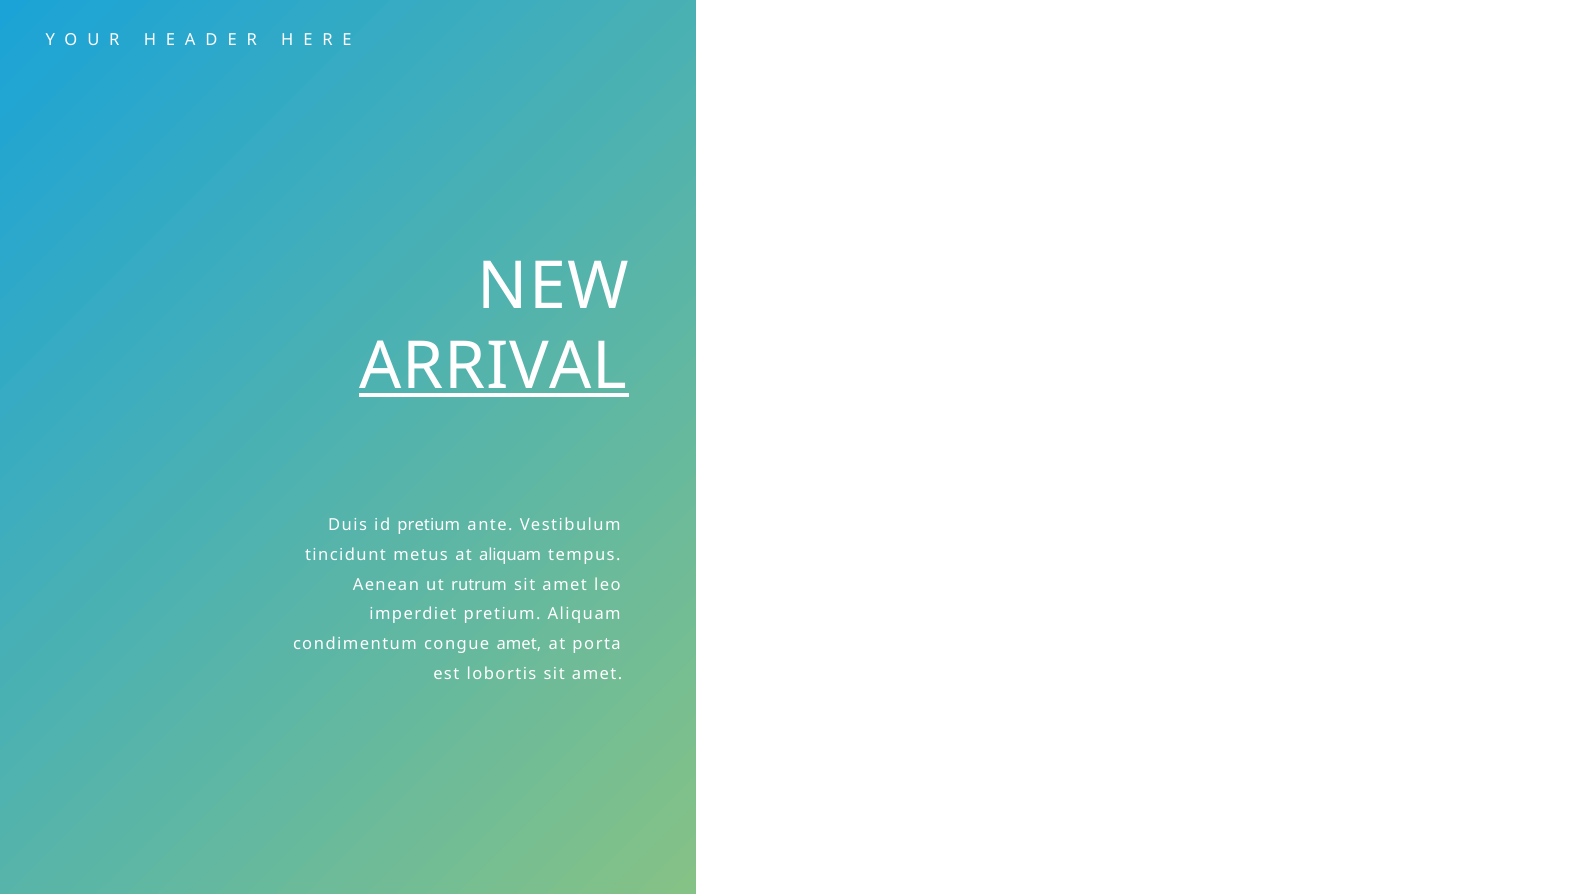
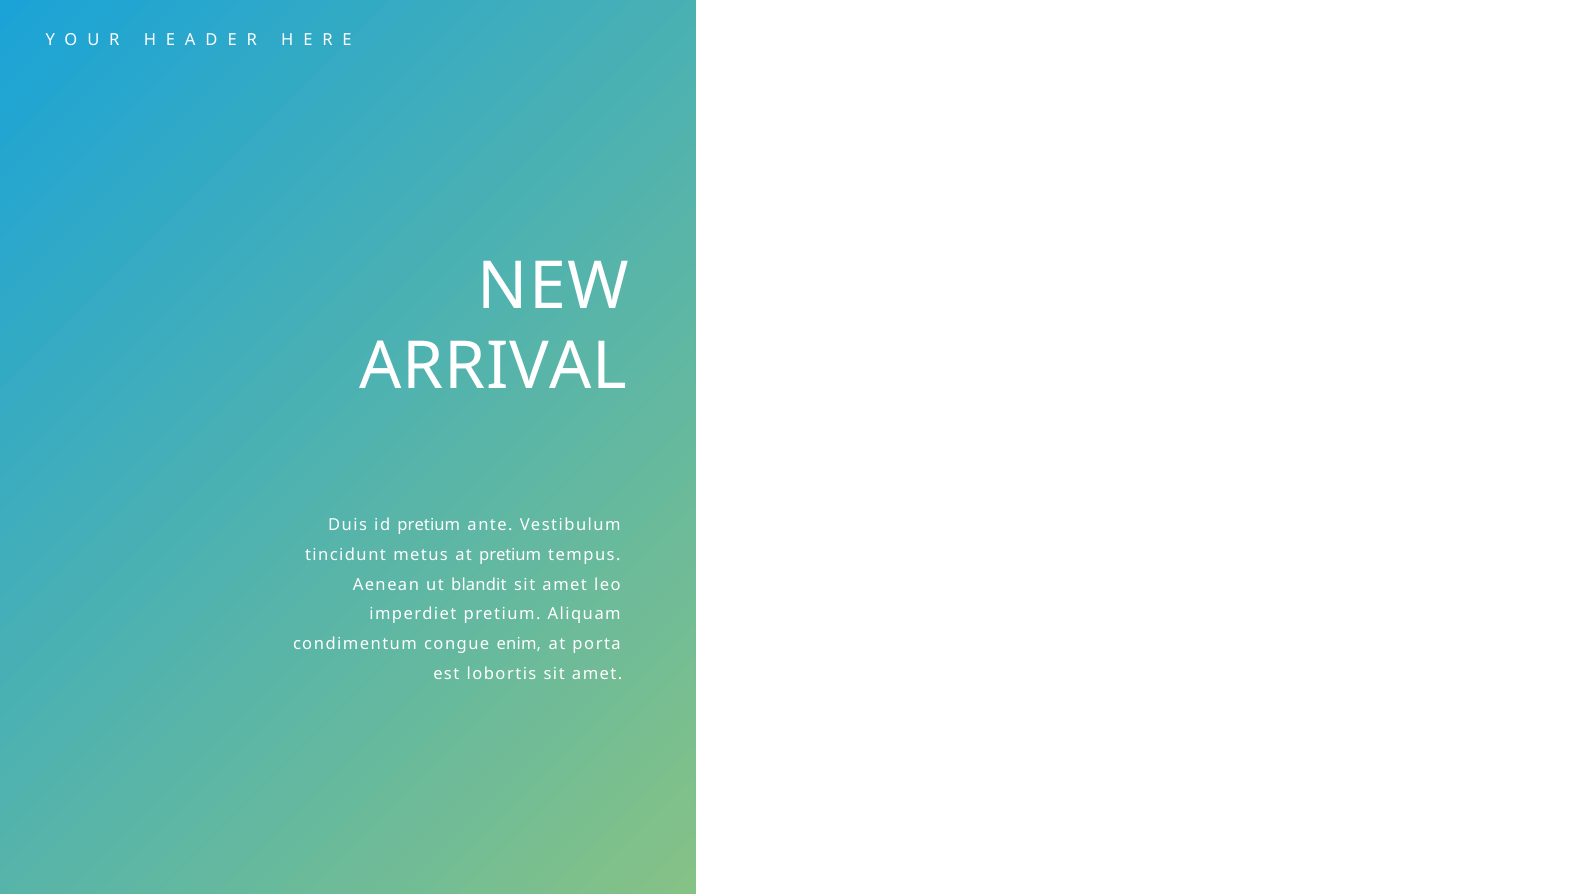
ARRIVAL underline: present -> none (493, 366)
aliquam: aliquam -> pretium (510, 555)
rutrum: rutrum -> blandit (479, 585)
congue amet: amet -> enim (519, 645)
